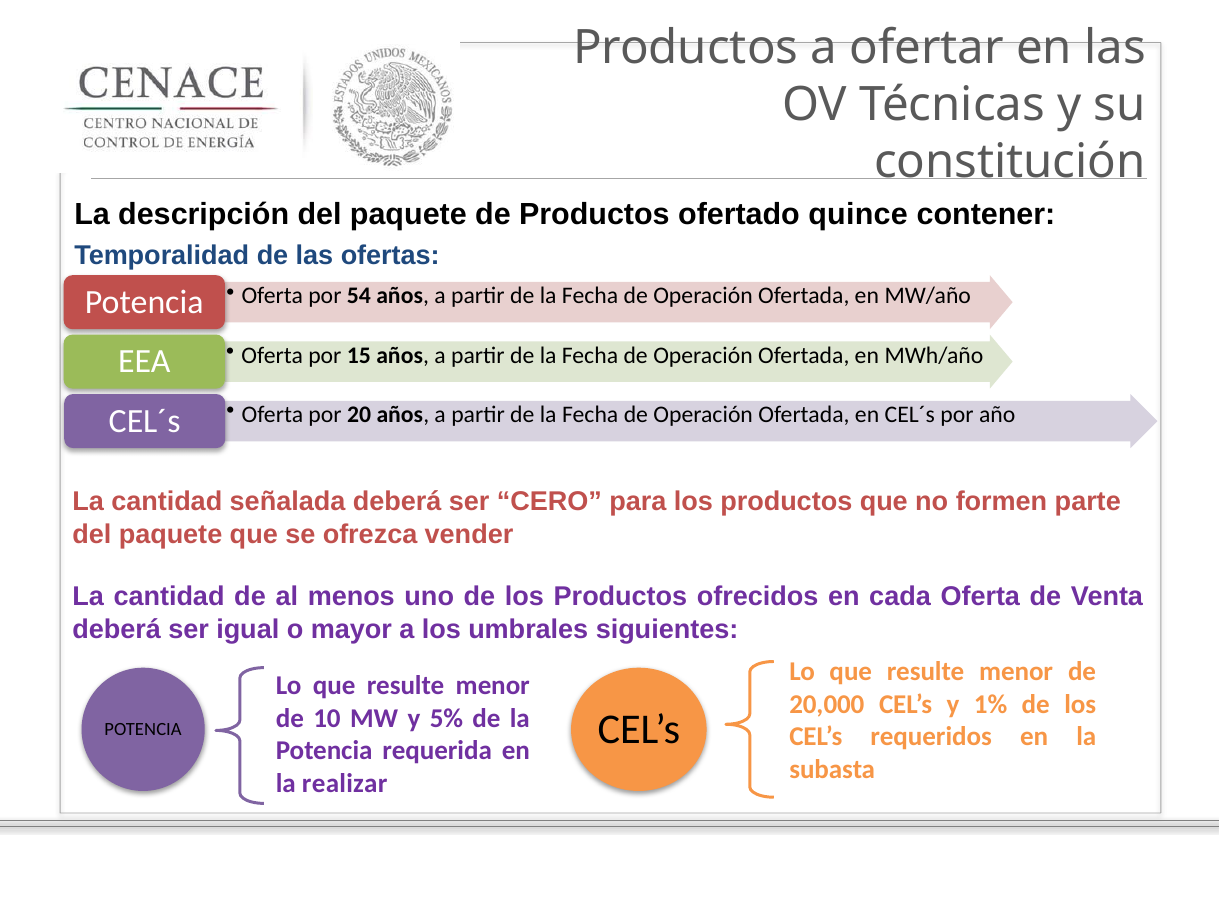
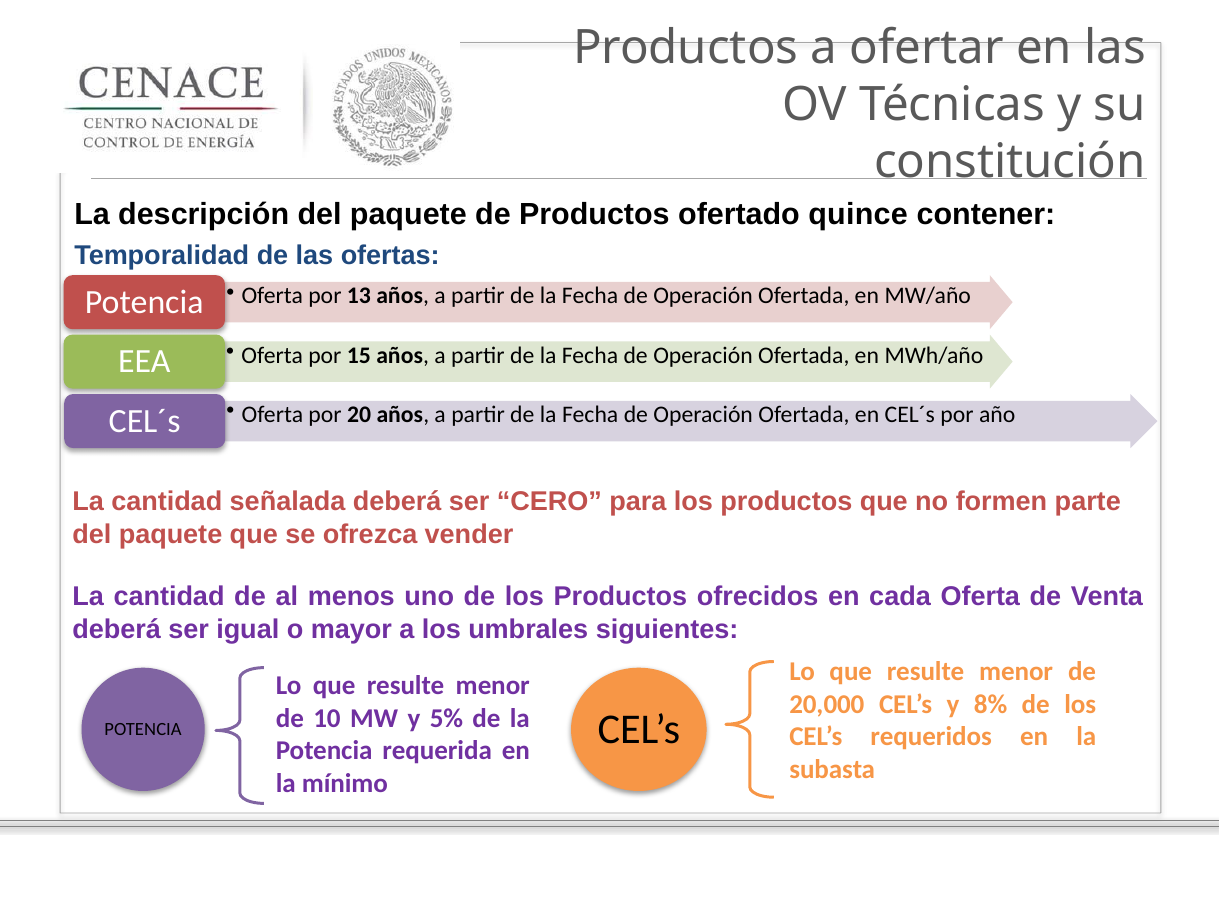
54: 54 -> 13 (359, 296)
1%: 1% -> 8% (991, 704)
realizar: realizar -> mínimo (345, 783)
